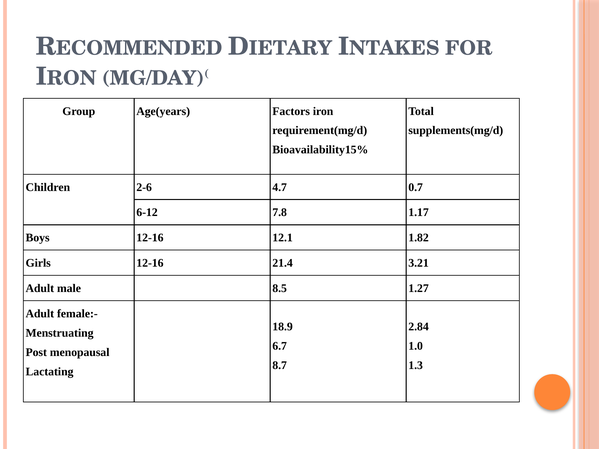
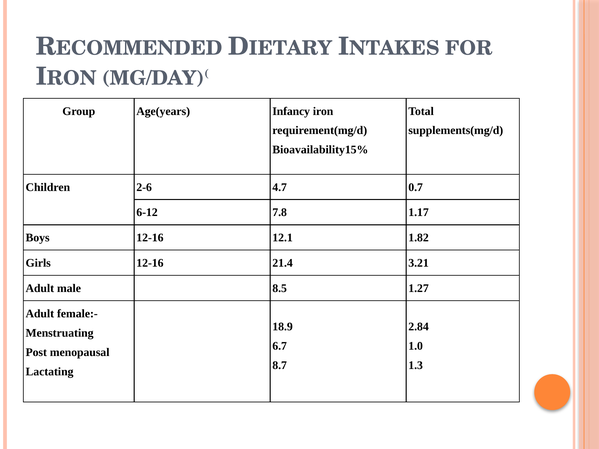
Factors: Factors -> Infancy (291, 111)
